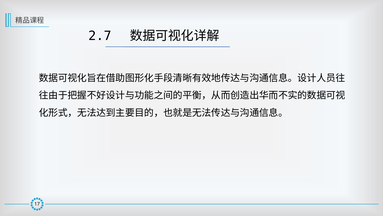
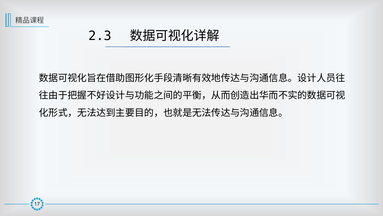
2.7: 2.7 -> 2.3 (100, 36)
